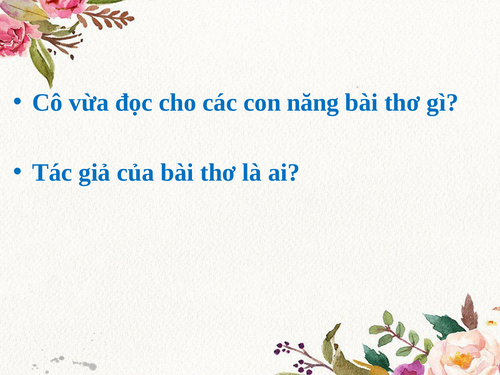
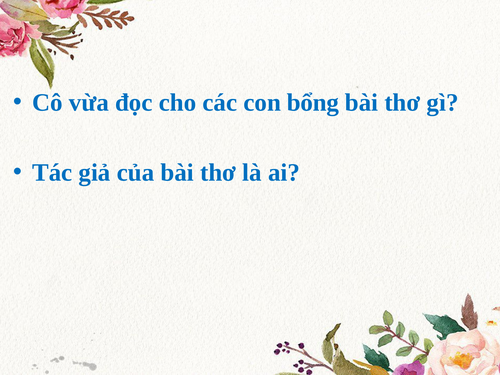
năng: năng -> bổng (313, 103)
